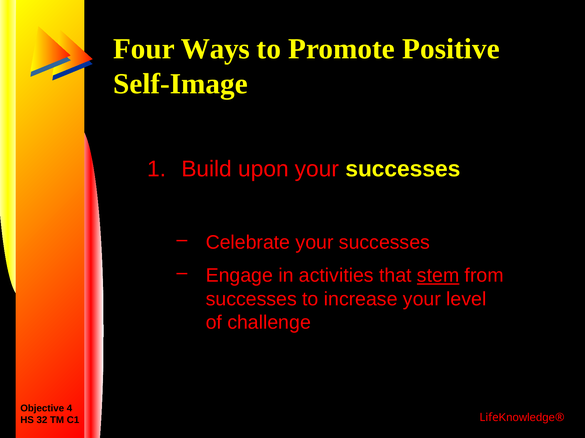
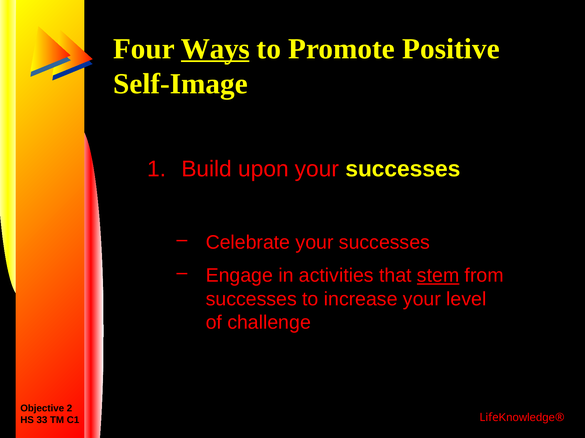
Ways underline: none -> present (215, 49)
4: 4 -> 2 (69, 409)
32: 32 -> 33 (42, 421)
